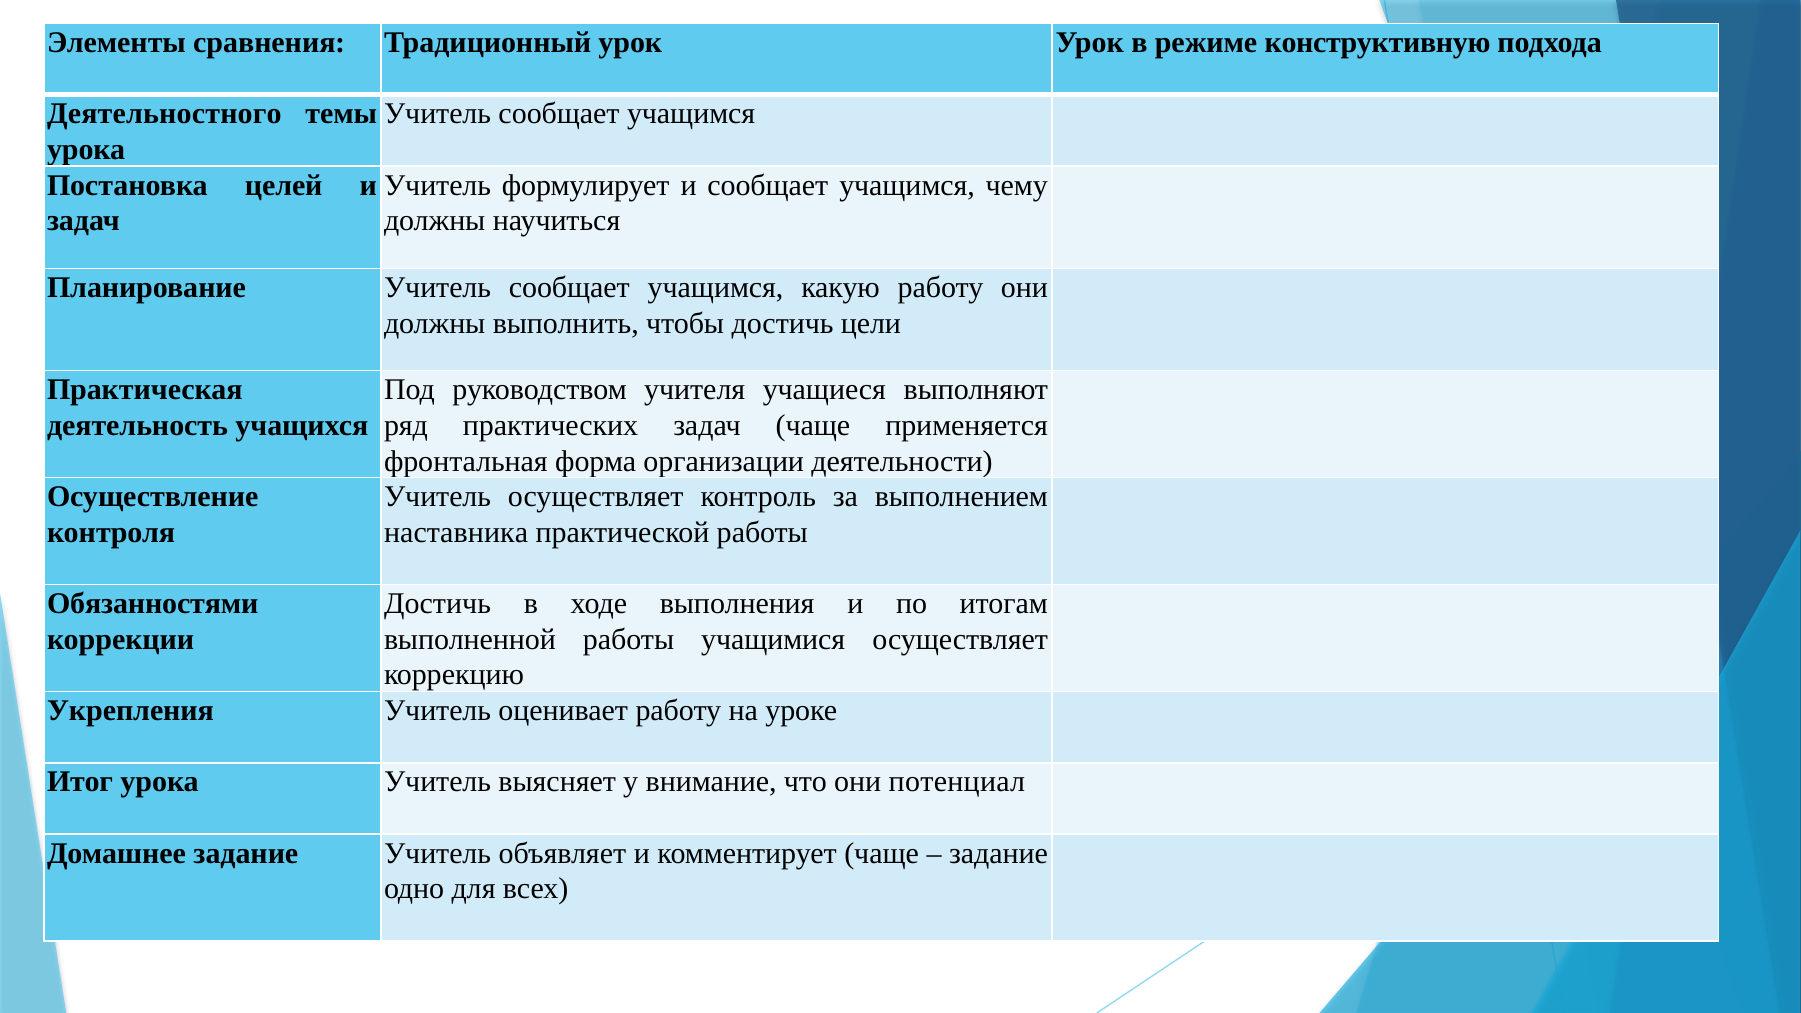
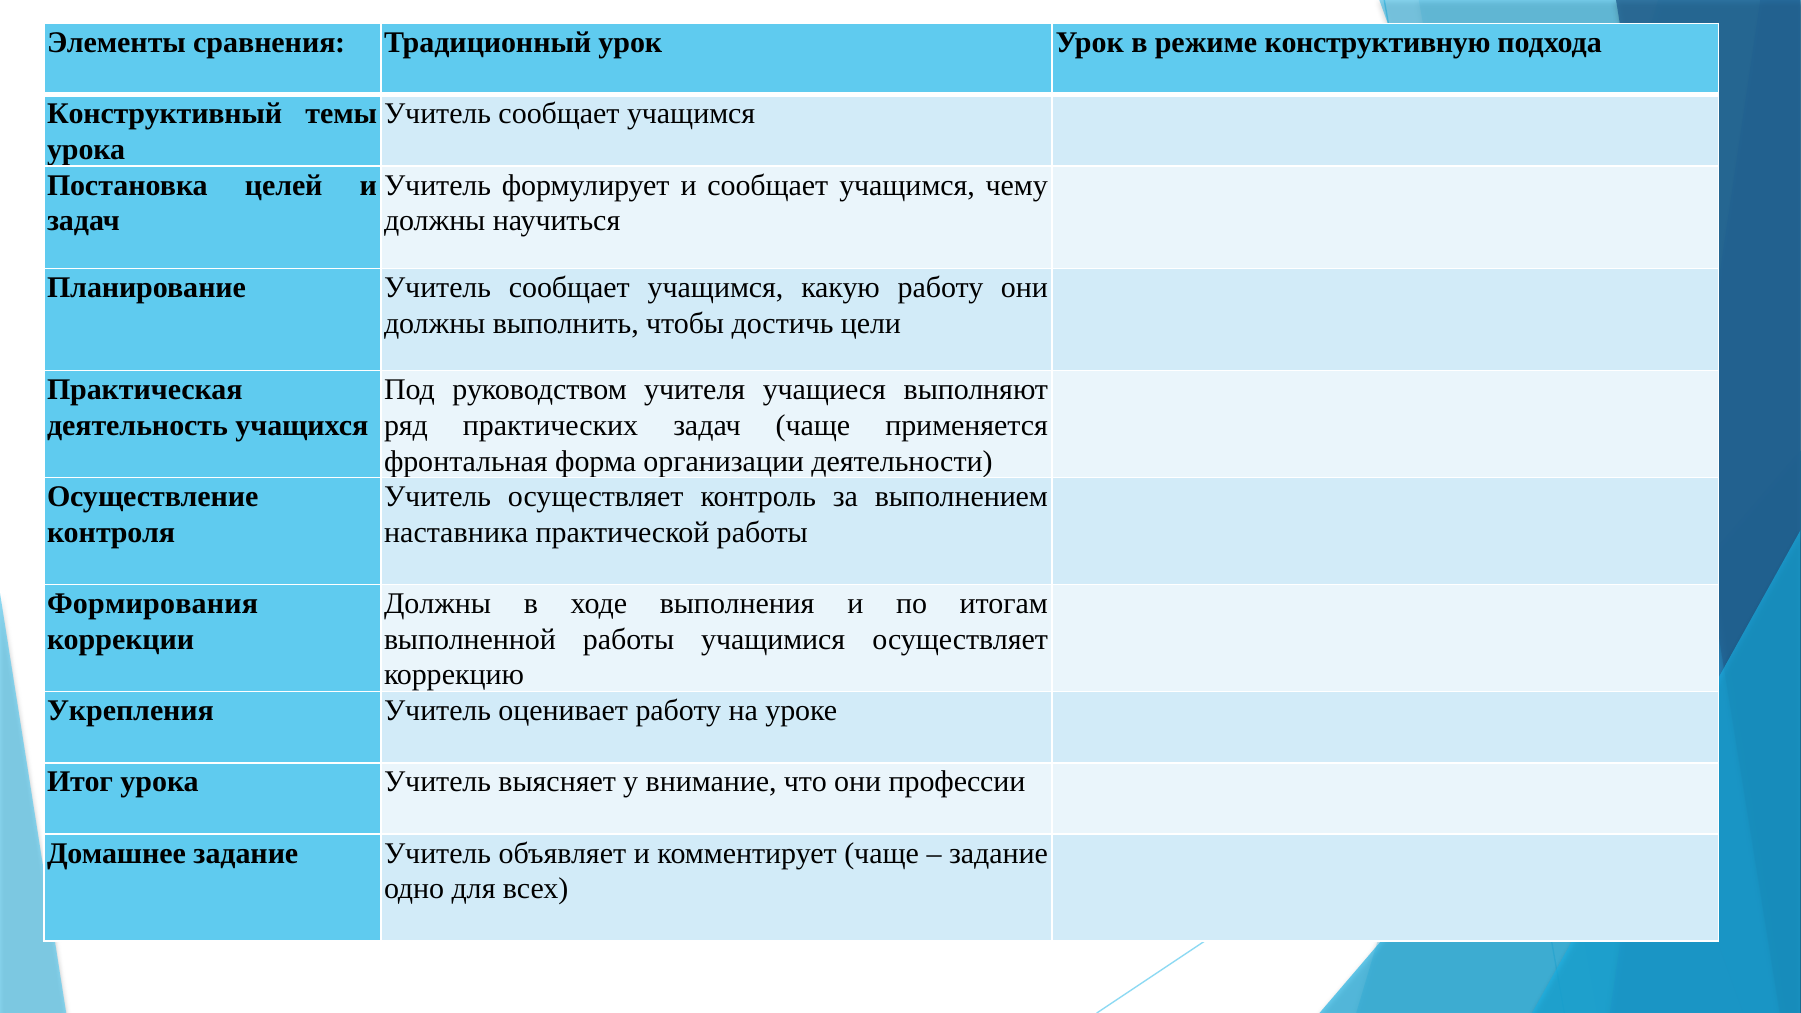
Деятельностного: Деятельностного -> Конструктивный (165, 114)
Обязанностями: Обязанностями -> Формирования (153, 604)
Достичь: Достичь -> Должны (438, 604)
потенциал: потенциал -> профессии (957, 782)
